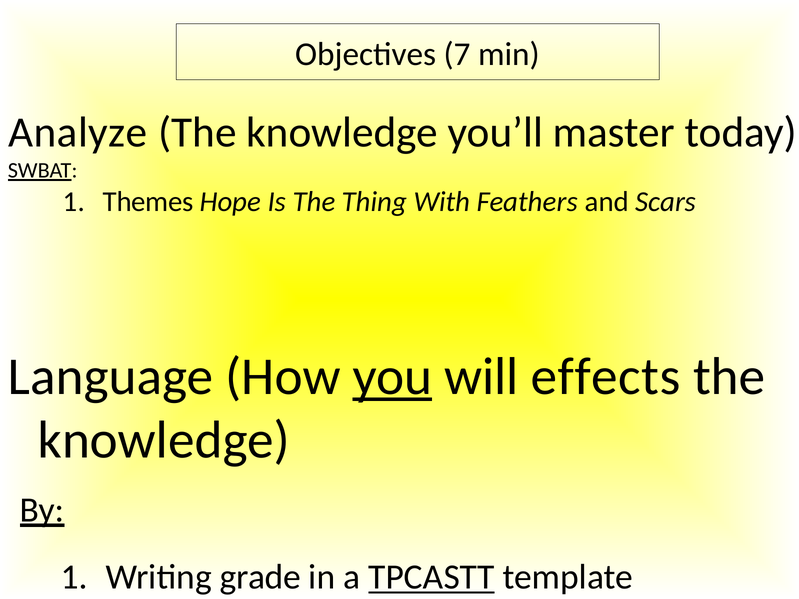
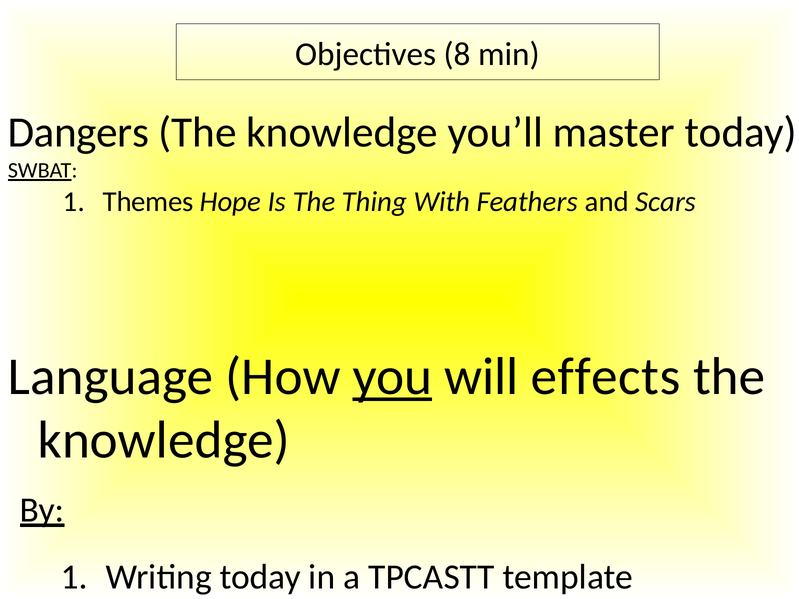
7: 7 -> 8 (457, 54)
Analyze: Analyze -> Dangers (78, 133)
Writing grade: grade -> today (260, 577)
TPCASTT underline: present -> none (431, 577)
